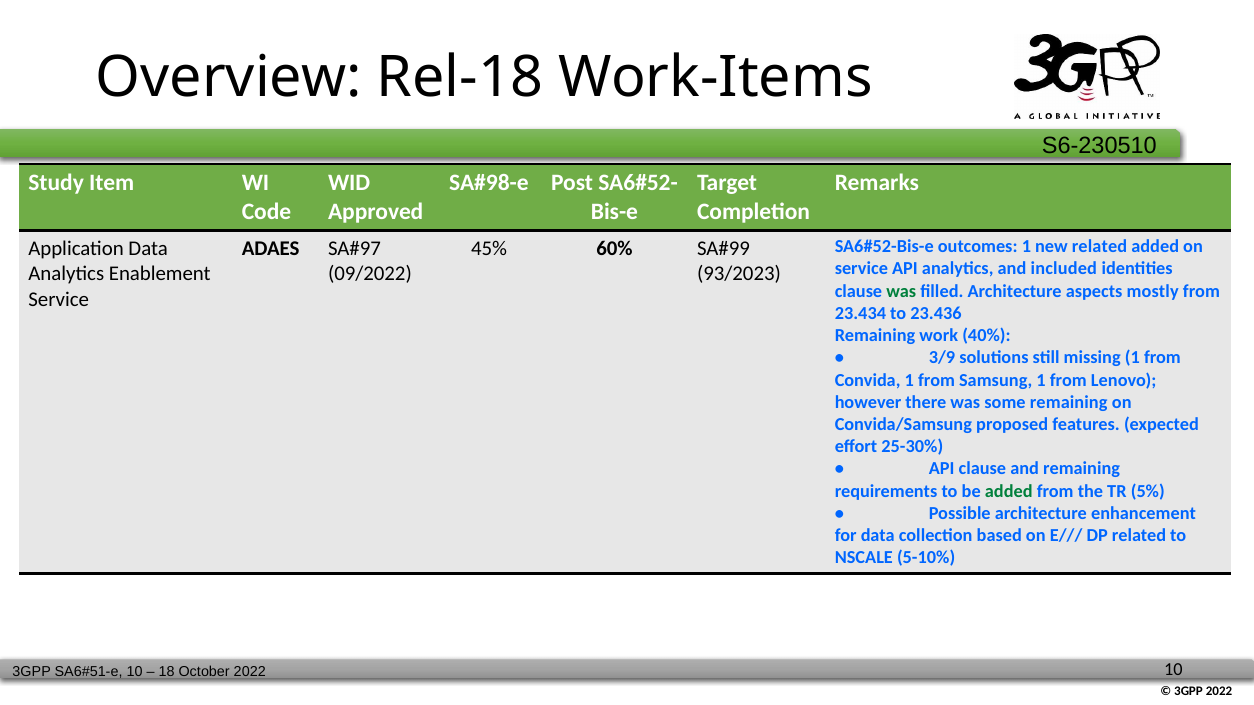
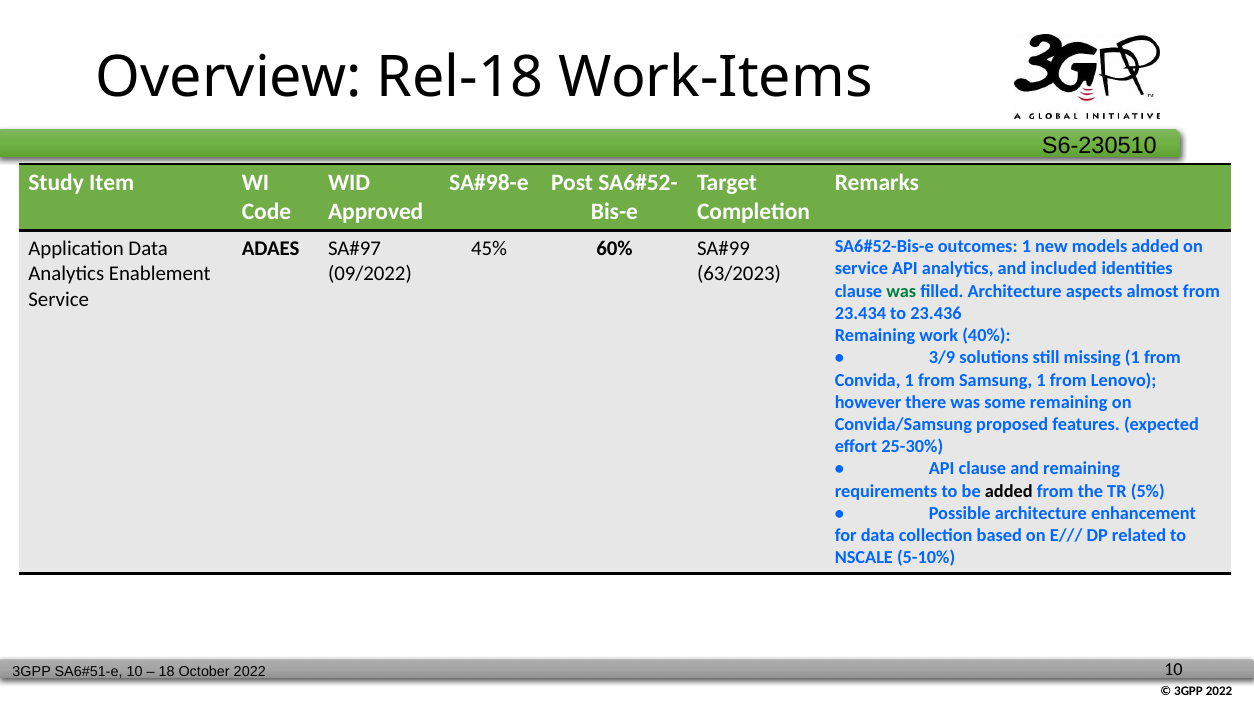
new related: related -> models (1100, 247)
93/2023: 93/2023 -> 63/2023 (739, 274)
mostly: mostly -> almost (1153, 291)
added colour: green -> black (1009, 491)
